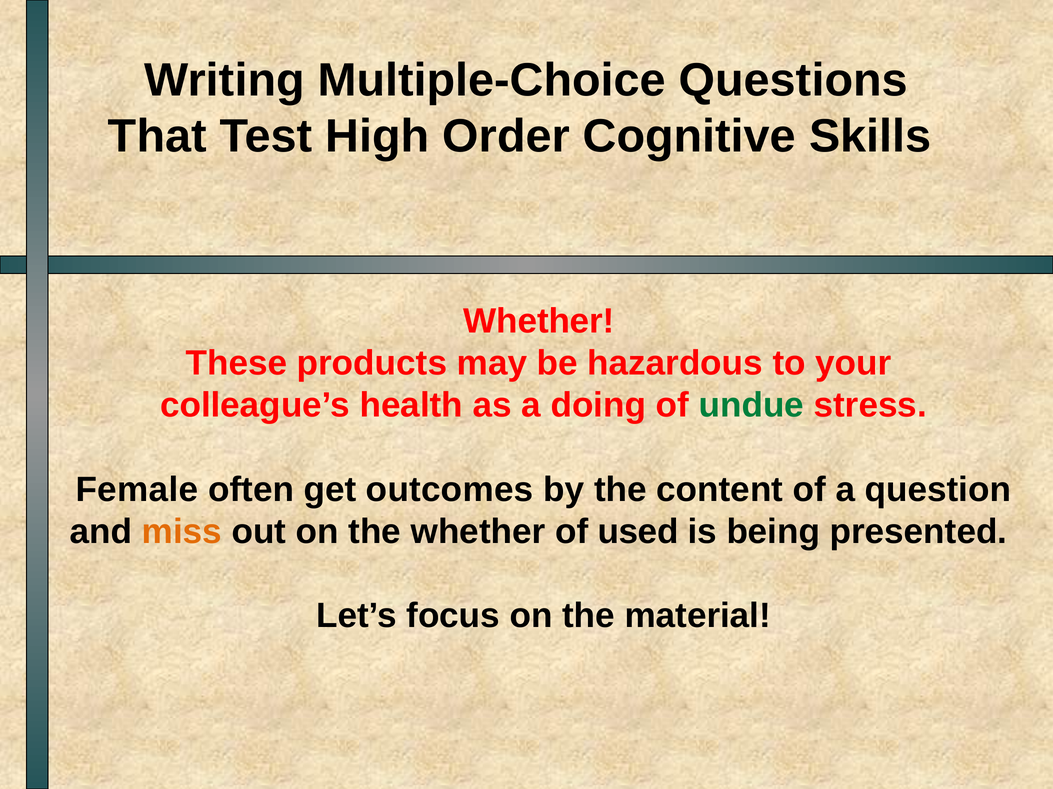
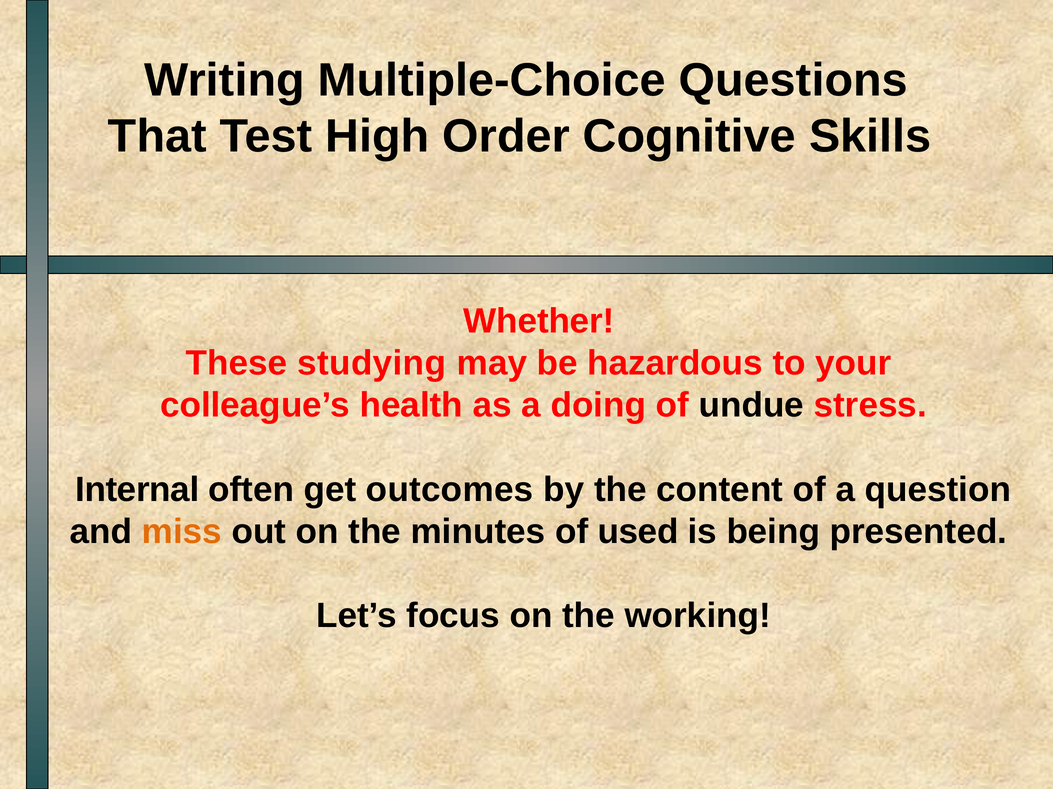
products: products -> studying (372, 364)
undue colour: green -> black (751, 406)
Female: Female -> Internal (137, 490)
the whether: whether -> minutes (478, 532)
material: material -> working (698, 616)
